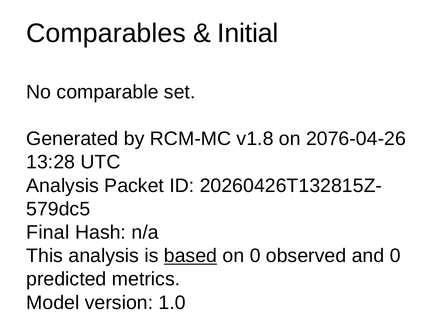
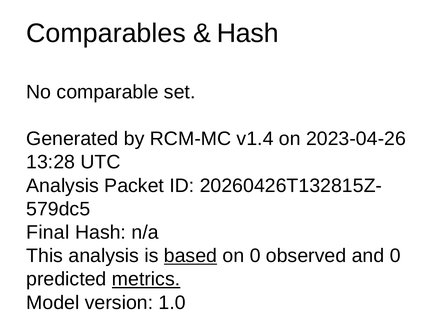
Initial: Initial -> Hash (248, 33)
v1.8: v1.8 -> v1.4 (255, 139)
2076-04-26: 2076-04-26 -> 2023-04-26 (356, 139)
metrics underline: none -> present (146, 279)
